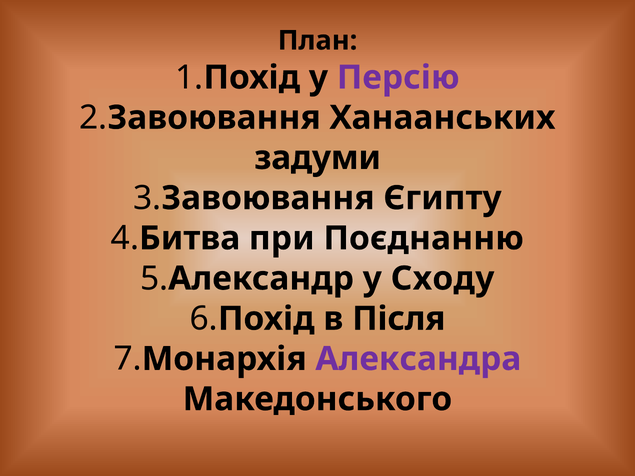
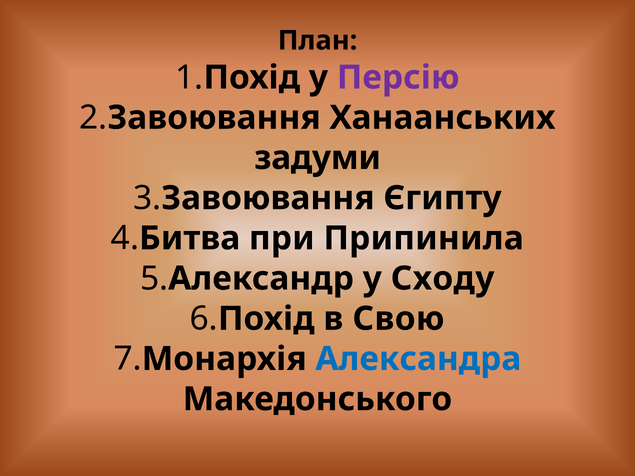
Поєднанню: Поєднанню -> Припинила (424, 238)
Після: Після -> Свою (398, 319)
Александра colour: purple -> blue (418, 359)
